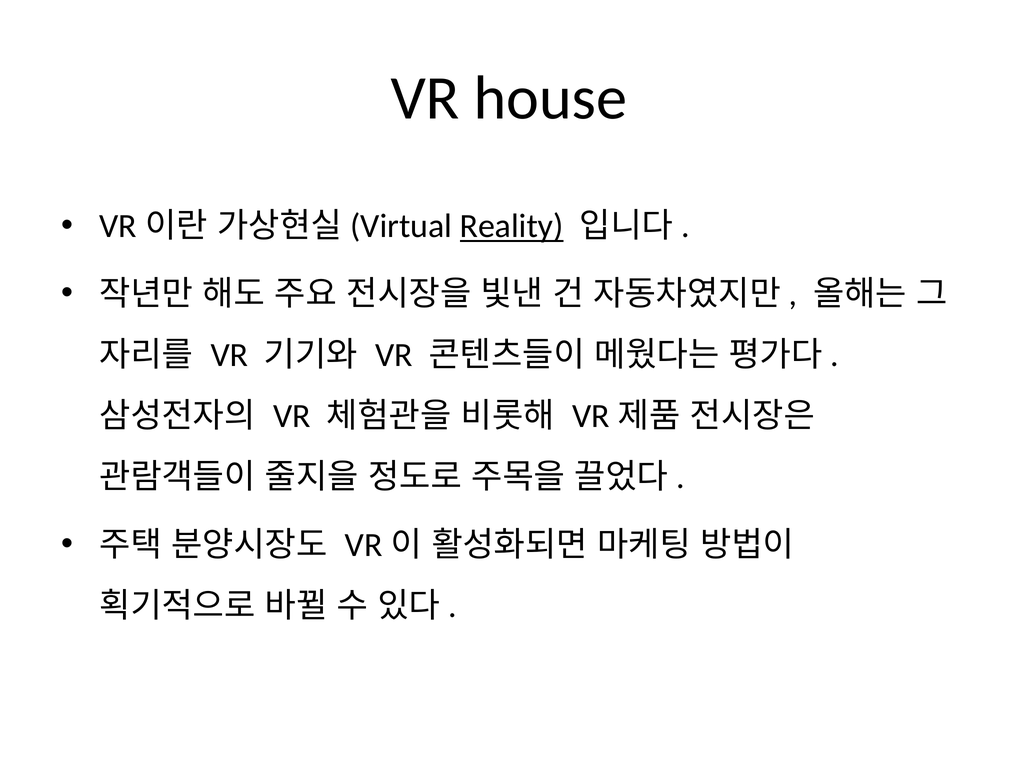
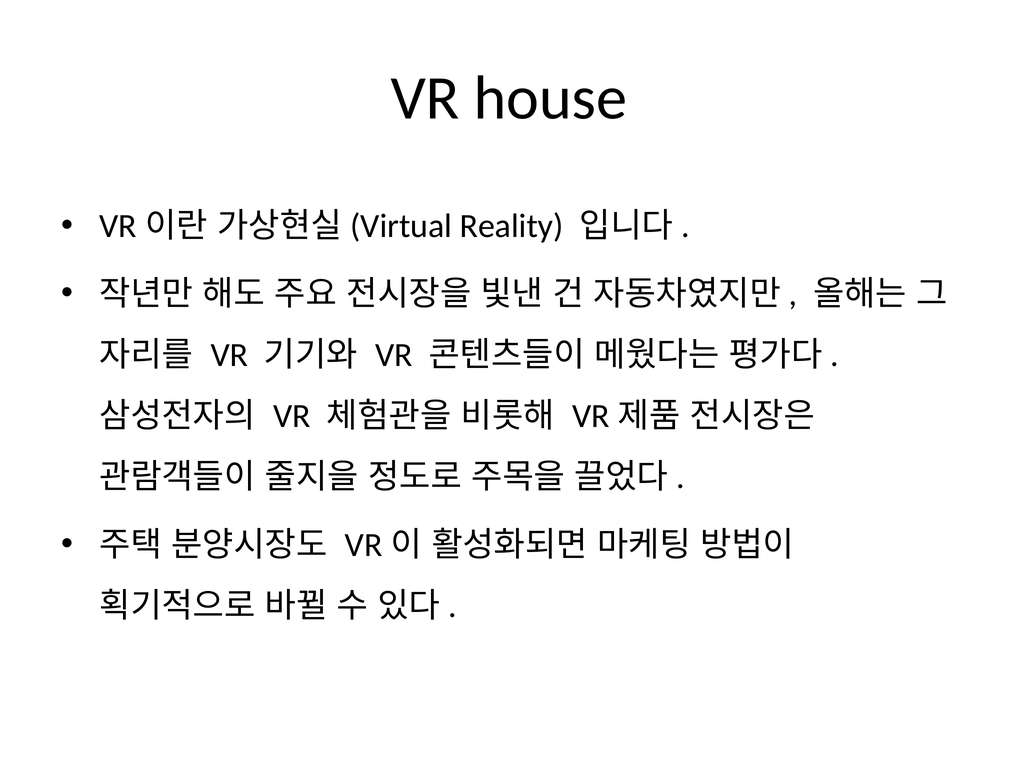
Reality underline: present -> none (512, 226)
